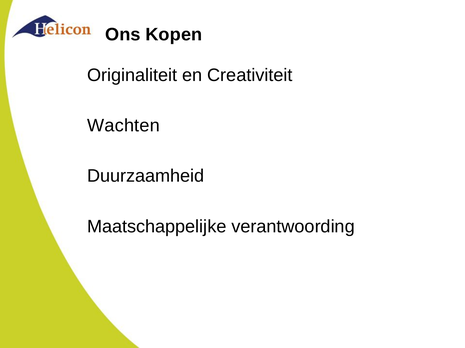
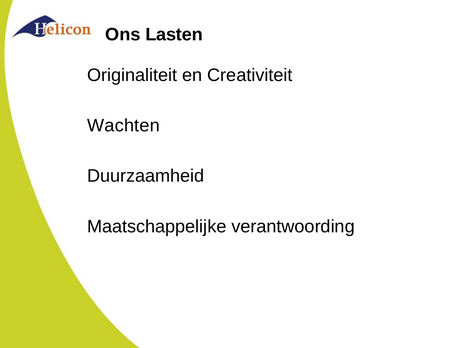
Kopen: Kopen -> Lasten (174, 35)
